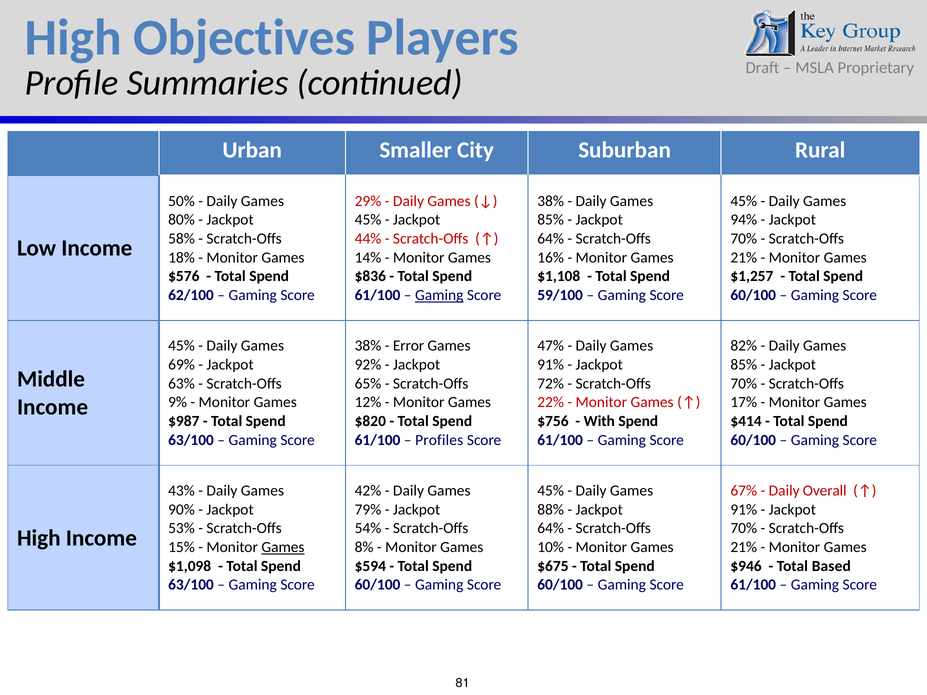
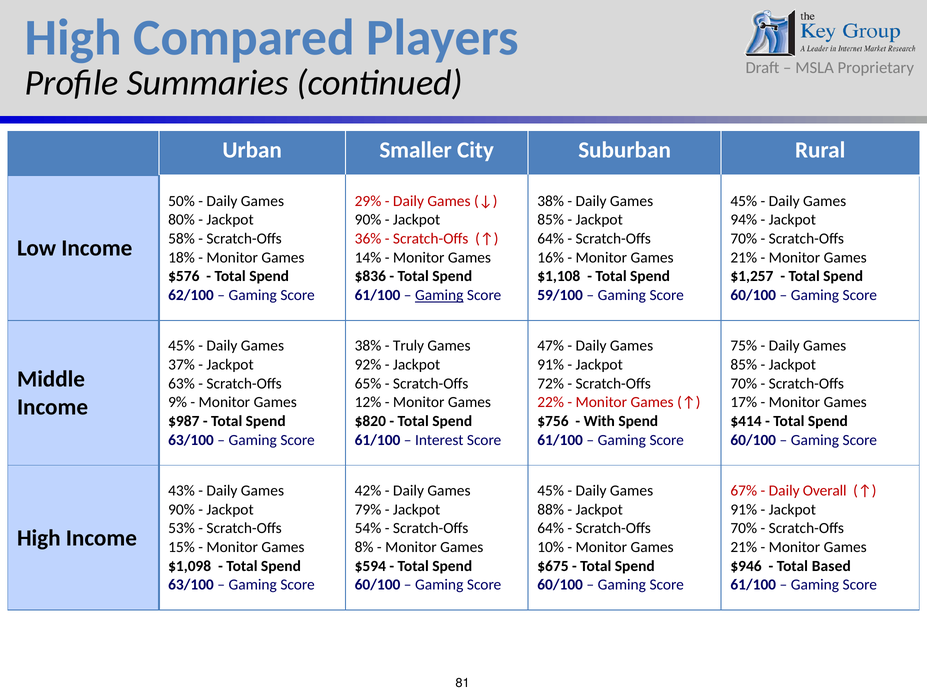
Objectives: Objectives -> Compared (244, 38)
45%: 45% -> 90% (368, 220)
44%: 44% -> 36% (368, 239)
Error: Error -> Truly (409, 346)
82%: 82% -> 75% (744, 346)
69%: 69% -> 37% (182, 365)
Profiles: Profiles -> Interest (439, 440)
Games underline: present -> none (283, 547)
